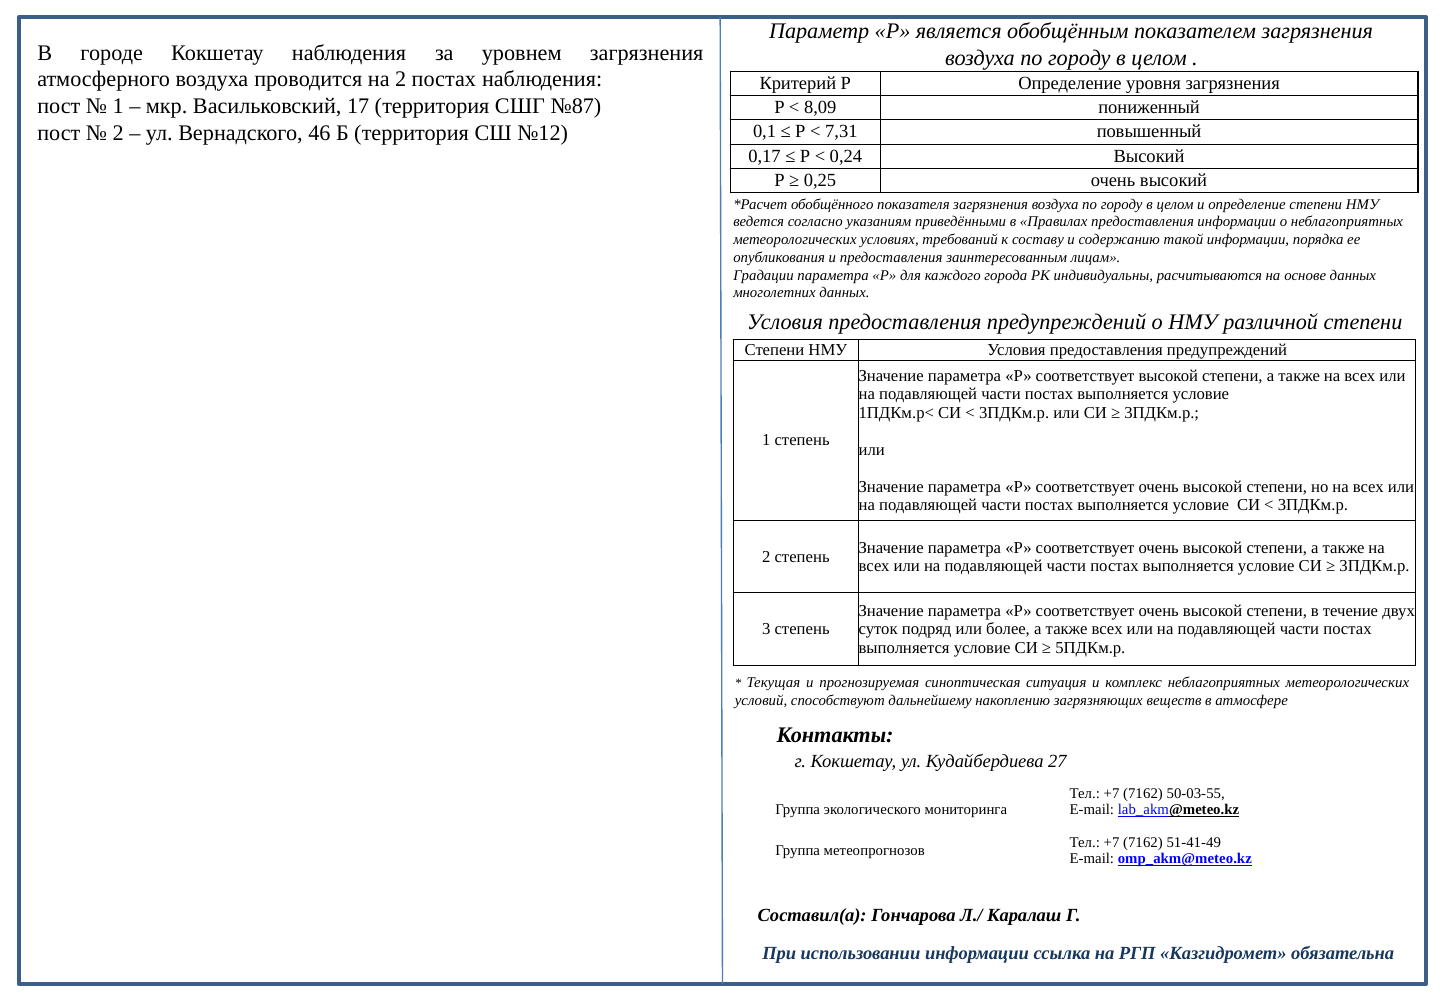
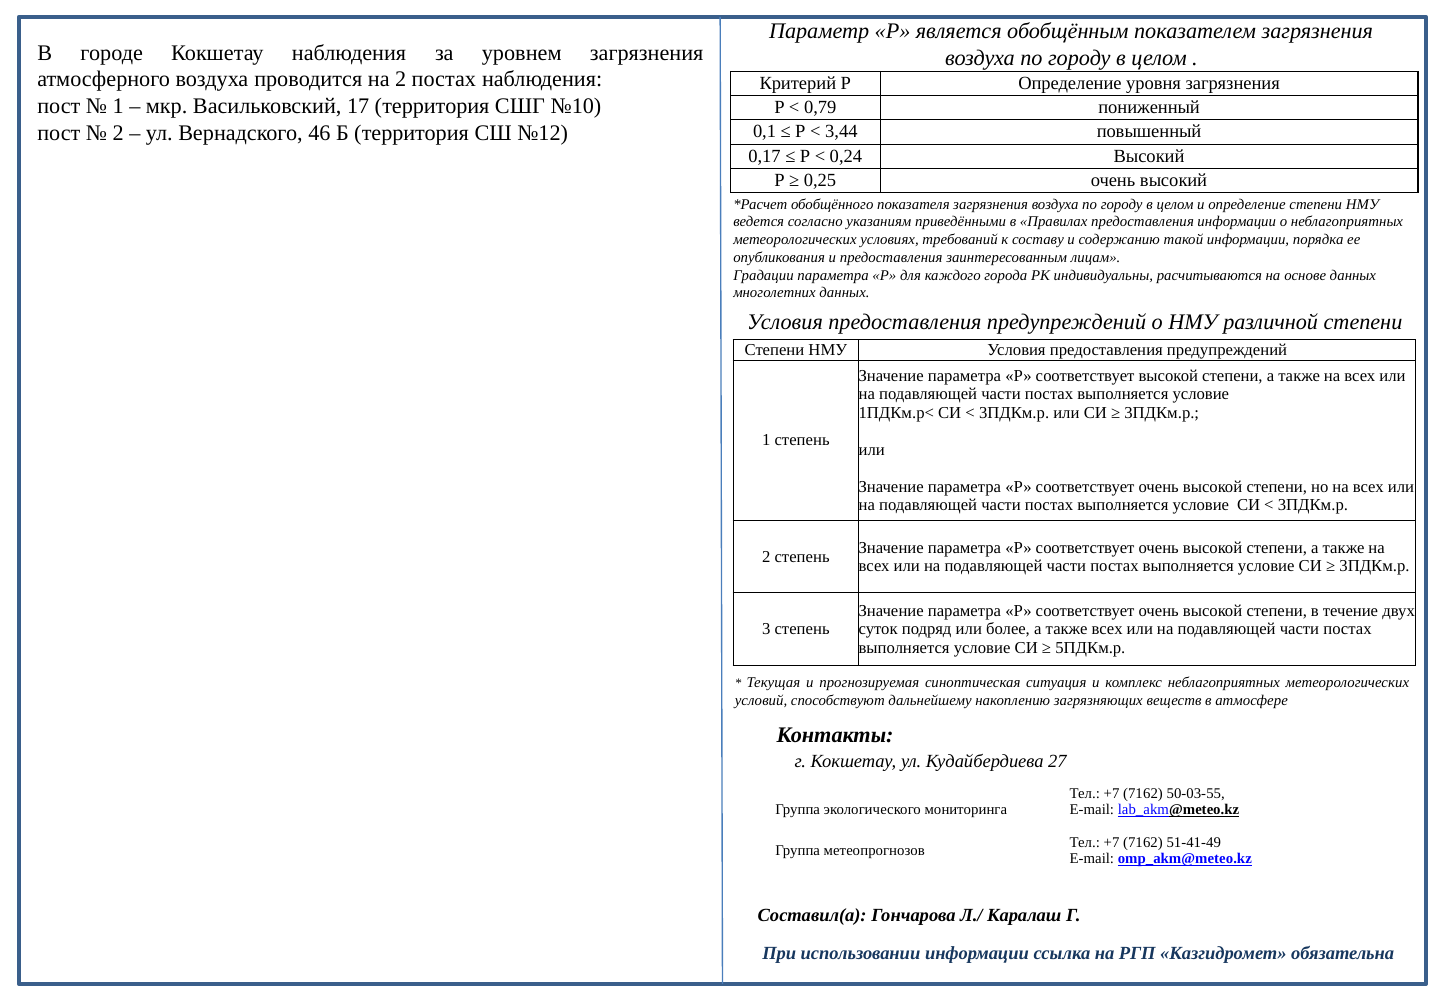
№87: №87 -> №10 (576, 106)
8,09: 8,09 -> 0,79 (820, 107)
7,31: 7,31 -> 3,44 (841, 132)
